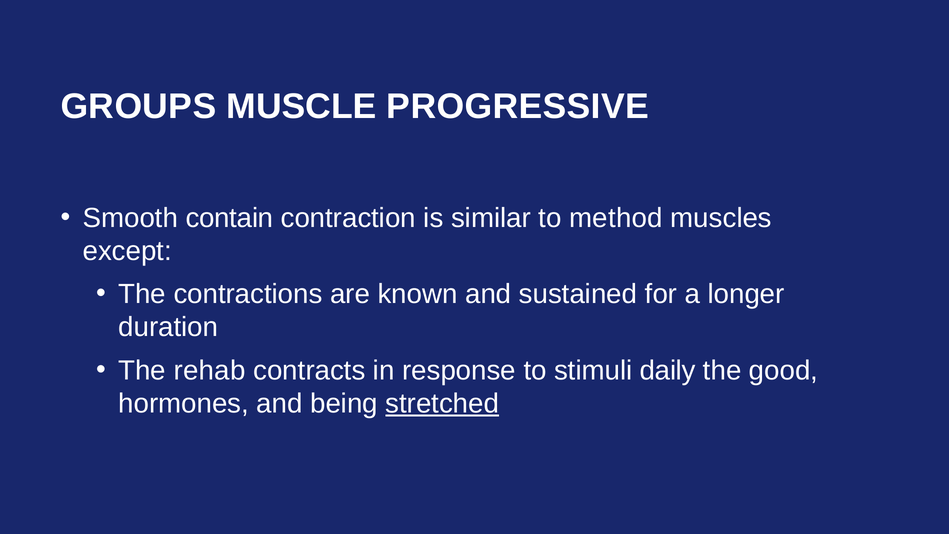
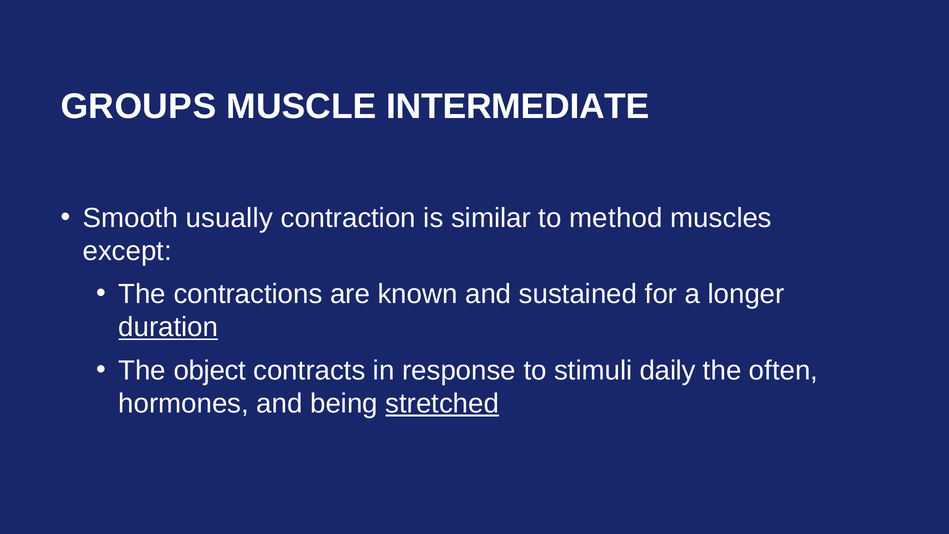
PROGRESSIVE: PROGRESSIVE -> INTERMEDIATE (518, 107)
contain: contain -> usually (229, 218)
duration underline: none -> present (168, 327)
rehab: rehab -> object (210, 370)
good: good -> often (784, 370)
